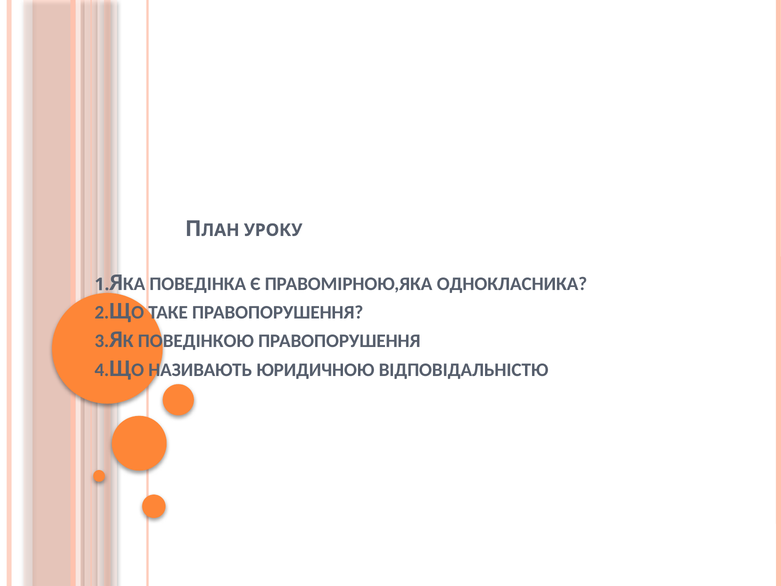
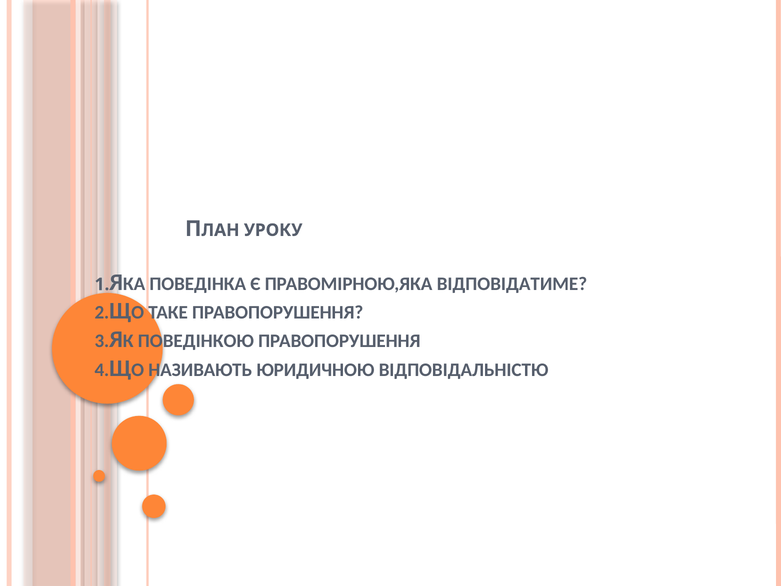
ОДНОКЛАСНИКА: ОДНОКЛАСНИКА -> ВІДПОВІДАТИМЕ (512, 284)
